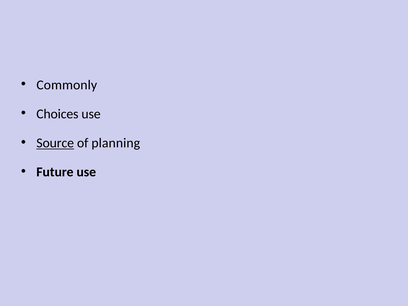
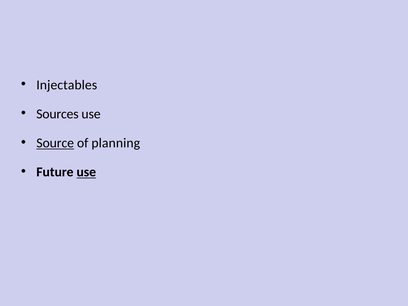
Commonly: Commonly -> Injectables (67, 85)
Choices: Choices -> Sources (57, 114)
use underline: none -> present (86, 172)
